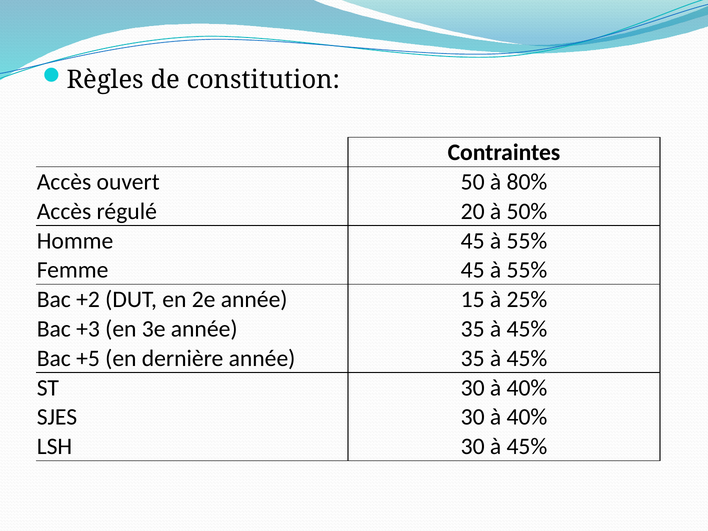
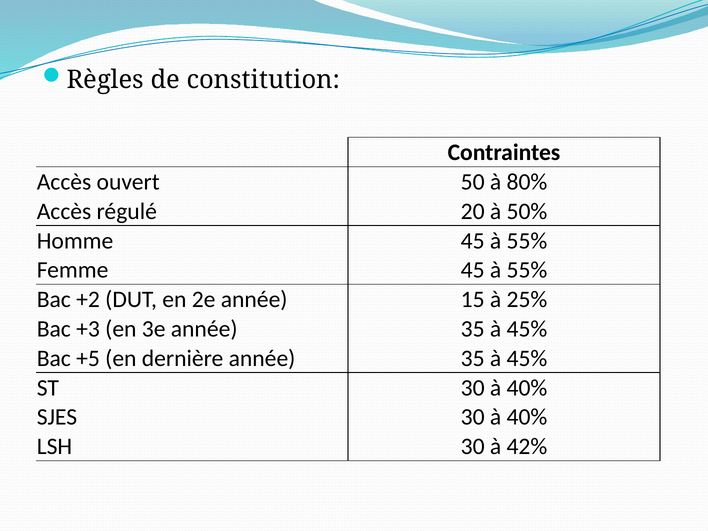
30 à 45%: 45% -> 42% (527, 447)
